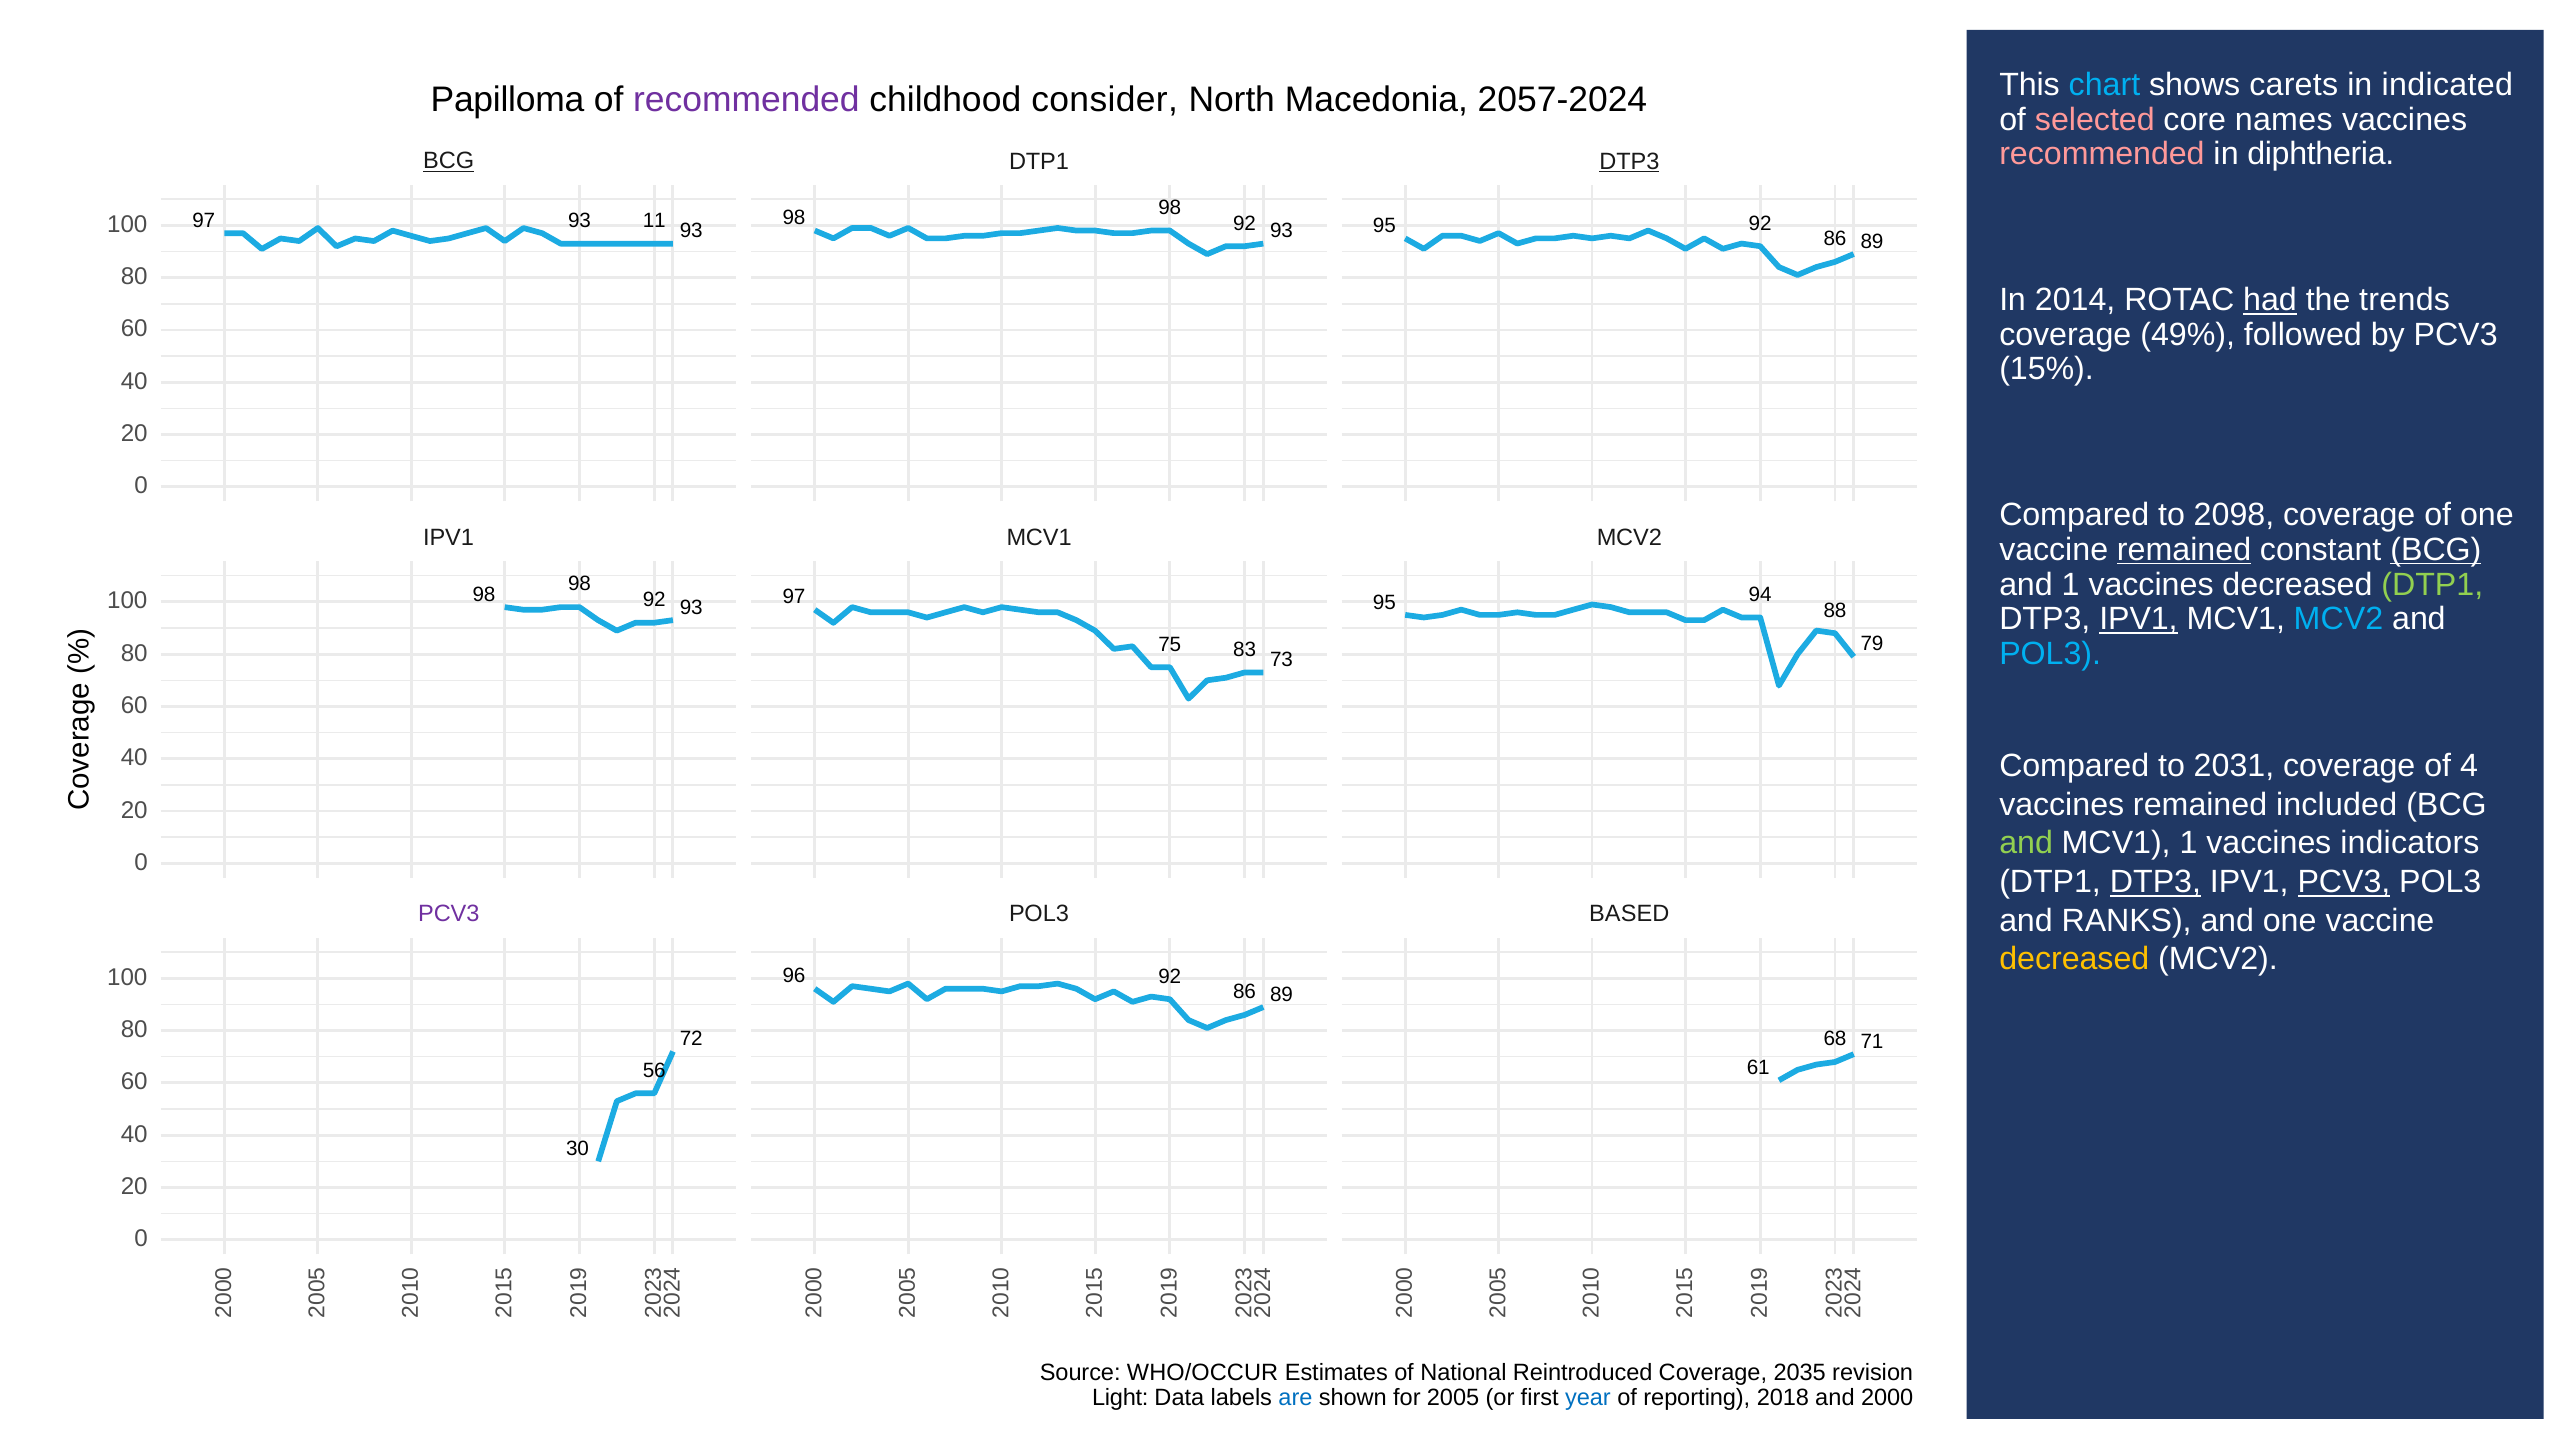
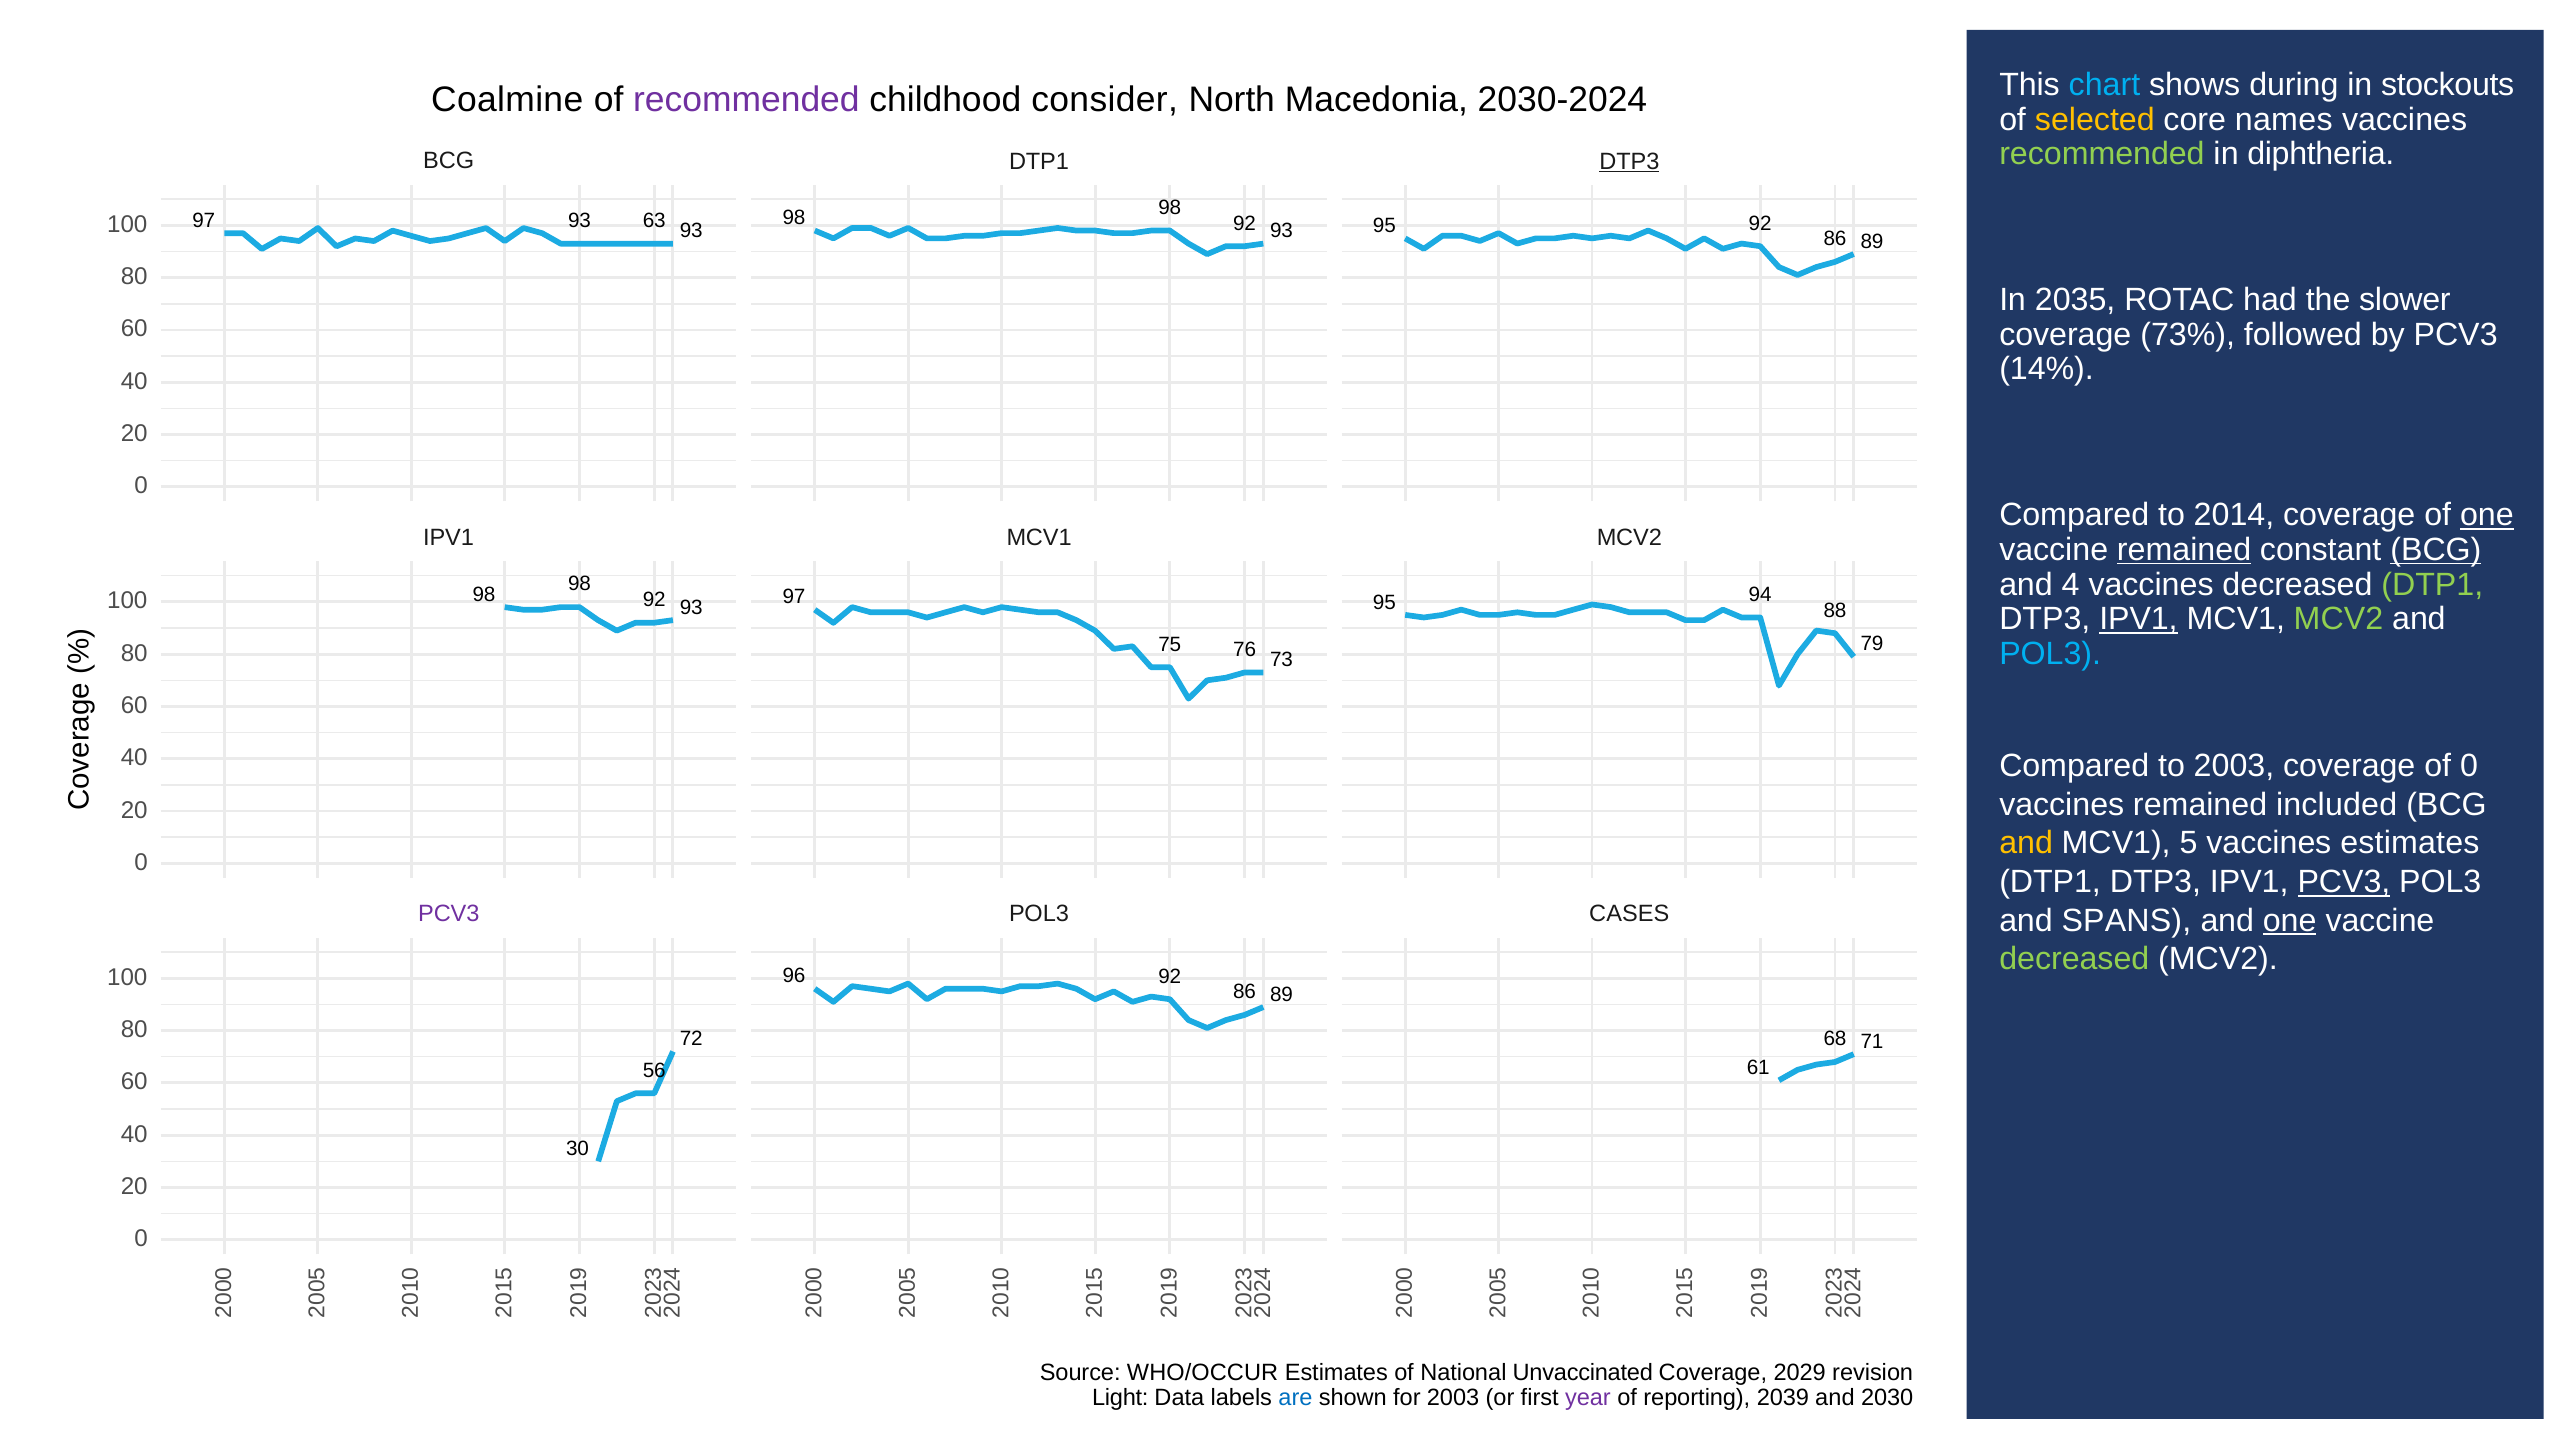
carets: carets -> during (2294, 85)
indicated: indicated -> stockouts (2448, 85)
Papilloma: Papilloma -> Coalmine (507, 100)
2057-2024: 2057-2024 -> 2030-2024 (1562, 100)
selected colour: pink -> yellow (2095, 119)
recommended colour: pink -> light green (2102, 154)
BCG underline: present -> none (449, 161)
11: 11 -> 63 (654, 221)
2014: 2014 -> 2035 (2075, 300)
had underline: present -> none (2270, 300)
trends: trends -> slower (2405, 300)
49%: 49% -> 73% (2188, 335)
15%: 15% -> 14% (2047, 369)
2098: 2098 -> 2014 (2234, 515)
one underline: none -> present (2487, 515)
and 1: 1 -> 4 (2071, 584)
MCV2 colour: light blue -> light green (2338, 619)
83: 83 -> 76 (1245, 649)
to 2031: 2031 -> 2003 (2234, 766)
of 4: 4 -> 0 (2469, 766)
and colour: light green -> yellow (2026, 843)
MCV1 1: 1 -> 5 (2189, 843)
vaccines indicators: indicators -> estimates (2410, 843)
DTP3 underline: present -> none (2155, 882)
BASED: BASED -> CASES (1629, 914)
RANKS: RANKS -> SPANS (2126, 920)
one underline: none -> present (2290, 920)
decreased colour: yellow -> light green (2074, 959)
Reintroduced: Reintroduced -> Unvaccinated (1583, 1373)
2035: 2035 -> 2029 (1800, 1373)
for 2005: 2005 -> 2003 (1453, 1398)
year colour: blue -> purple (1588, 1398)
2018: 2018 -> 2039 (1783, 1398)
2000: 2000 -> 2030 (1887, 1398)
